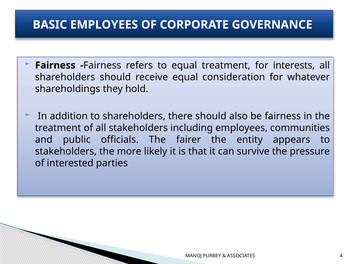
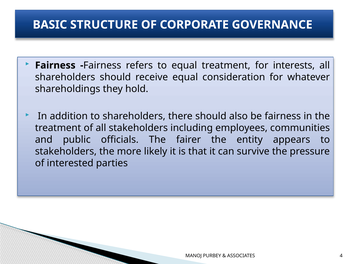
BASIC EMPLOYEES: EMPLOYEES -> STRUCTURE (104, 25)
